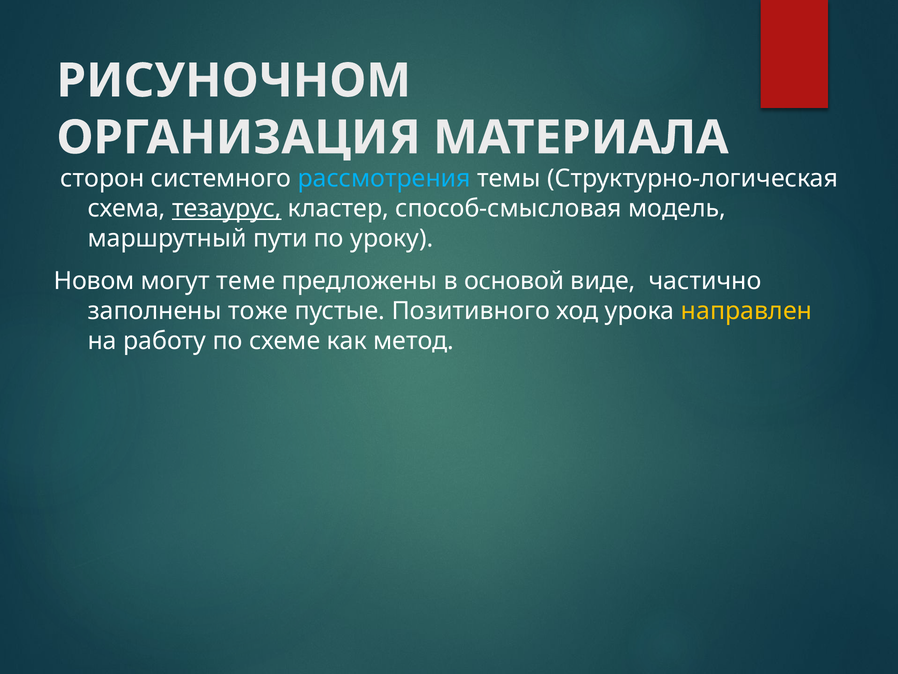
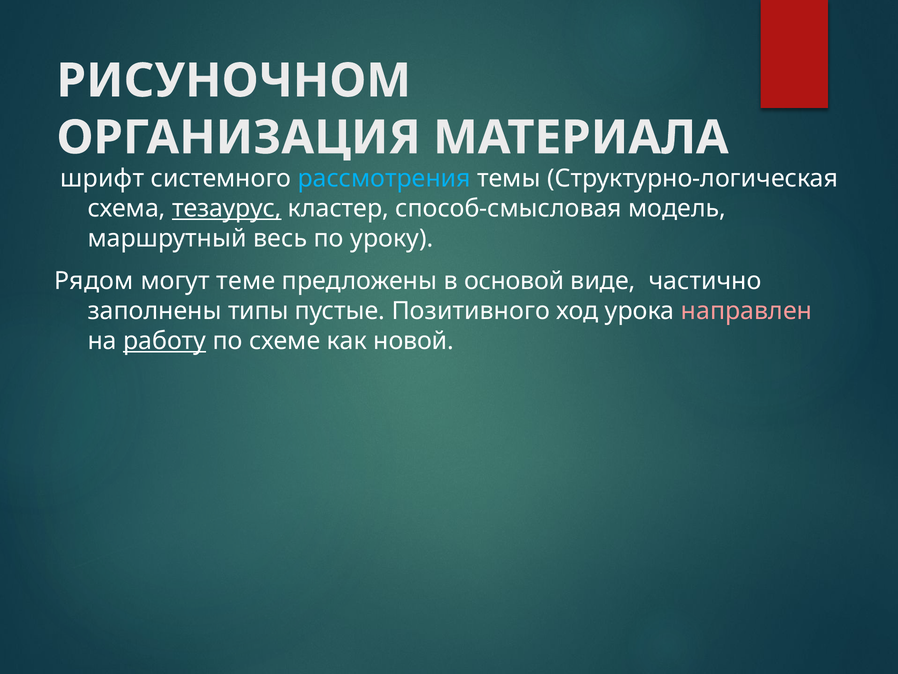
сторон: сторон -> шрифт (102, 178)
пути: пути -> весь (280, 238)
Новом: Новом -> Рядом (94, 281)
тоже: тоже -> типы (258, 311)
направлен colour: yellow -> pink (746, 311)
работу underline: none -> present (165, 341)
метод: метод -> новой (414, 341)
